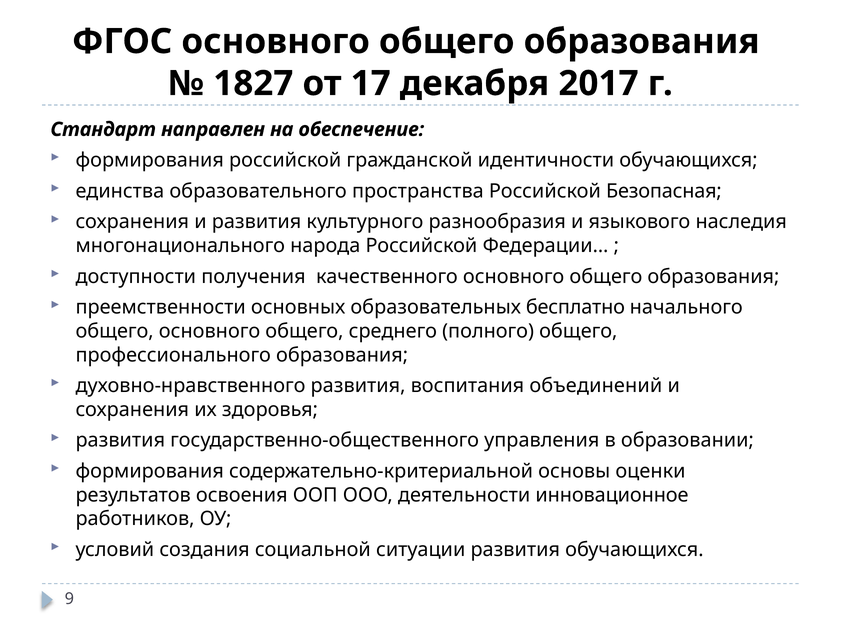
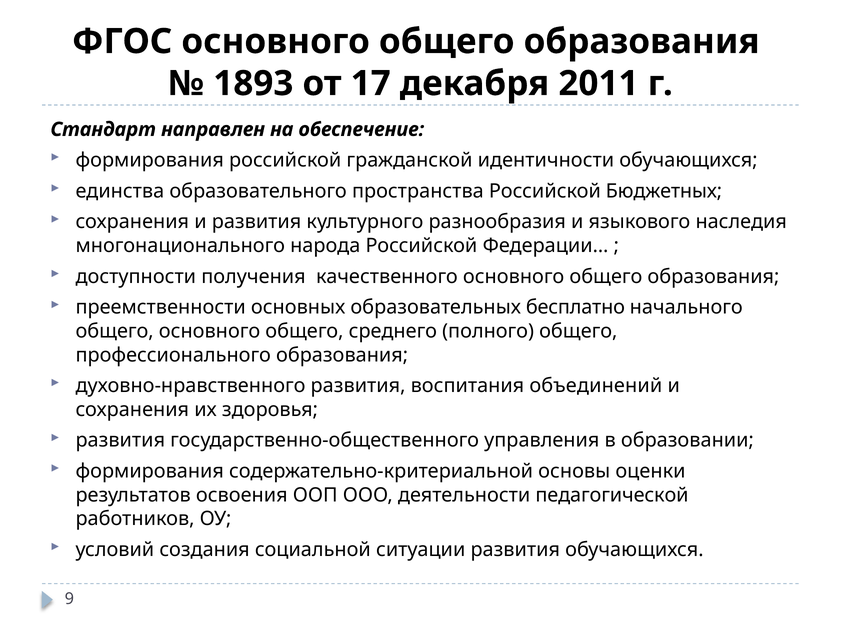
1827: 1827 -> 1893 (253, 84)
2017: 2017 -> 2011 (598, 84)
Безопасная: Безопасная -> Бюджетных (664, 191)
инновационное: инновационное -> педагогической (612, 496)
